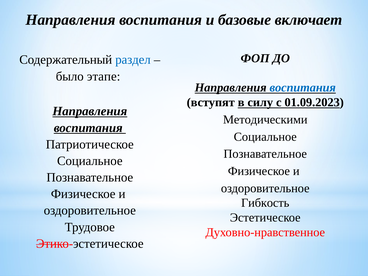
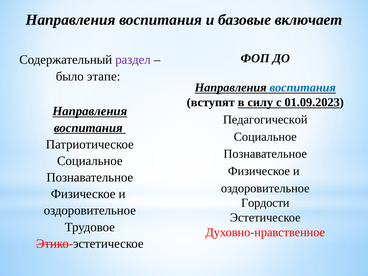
раздел colour: blue -> purple (133, 60)
Методическими: Методическими -> Педагогической (265, 120)
Гибкость: Гибкость -> Гордости (265, 203)
